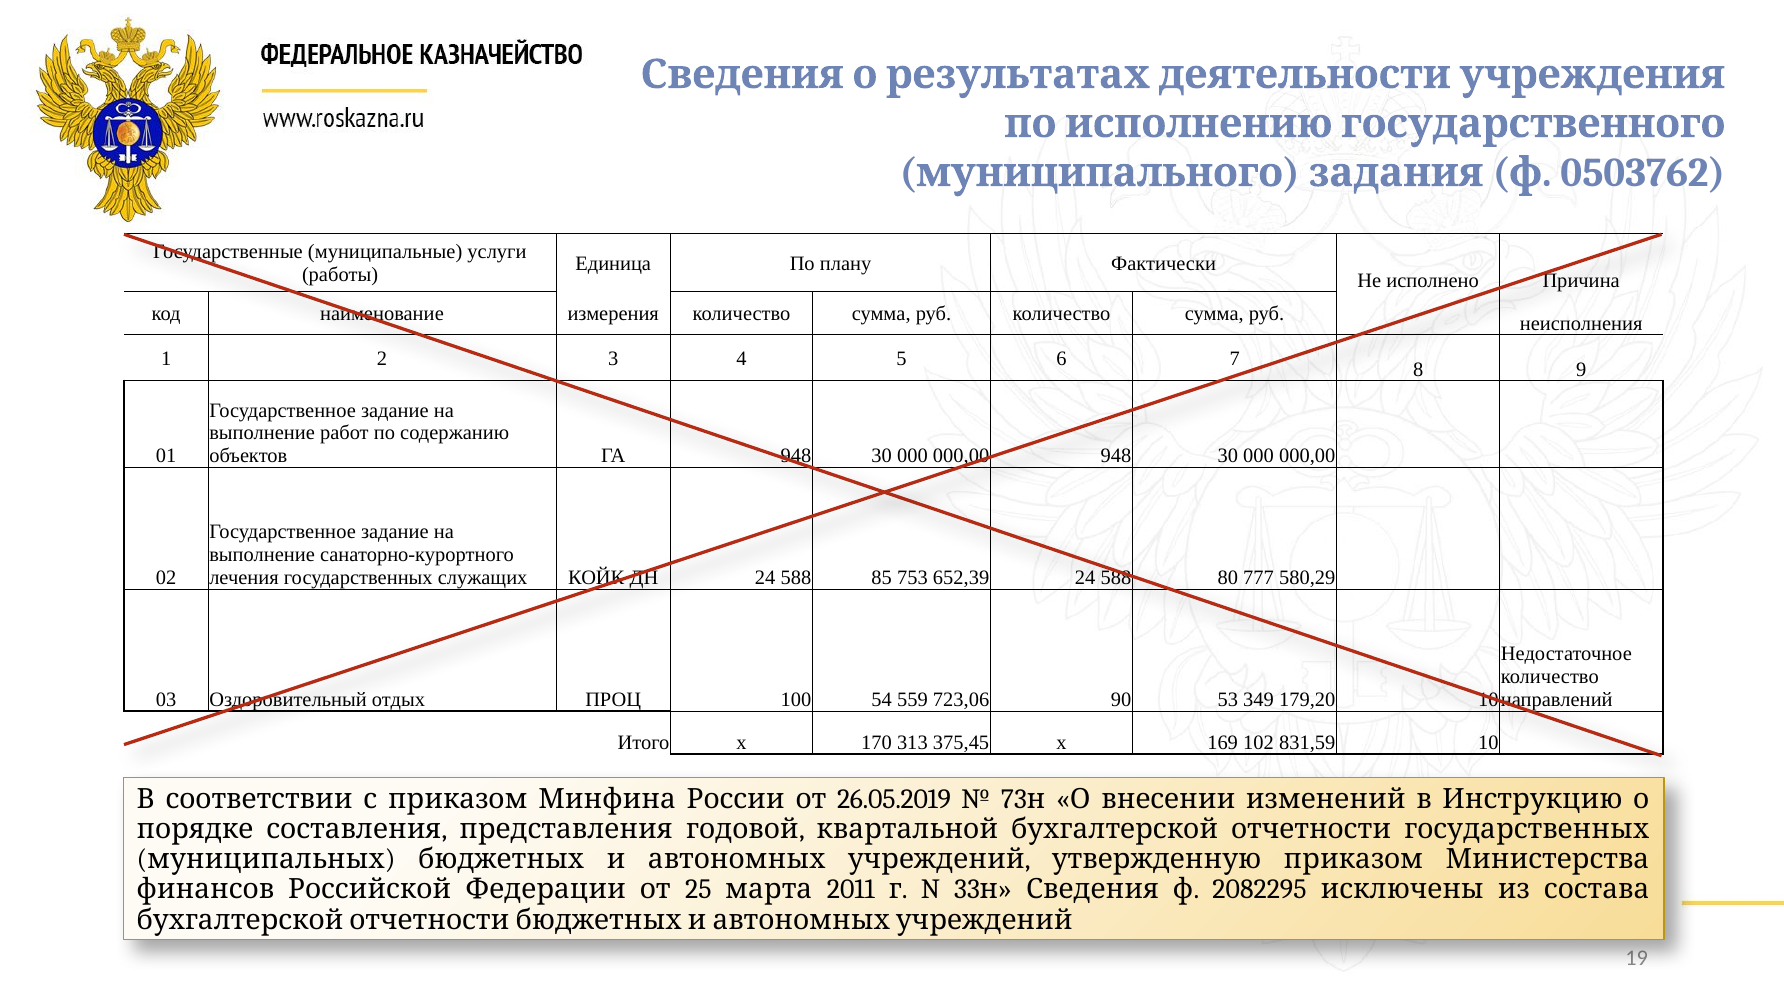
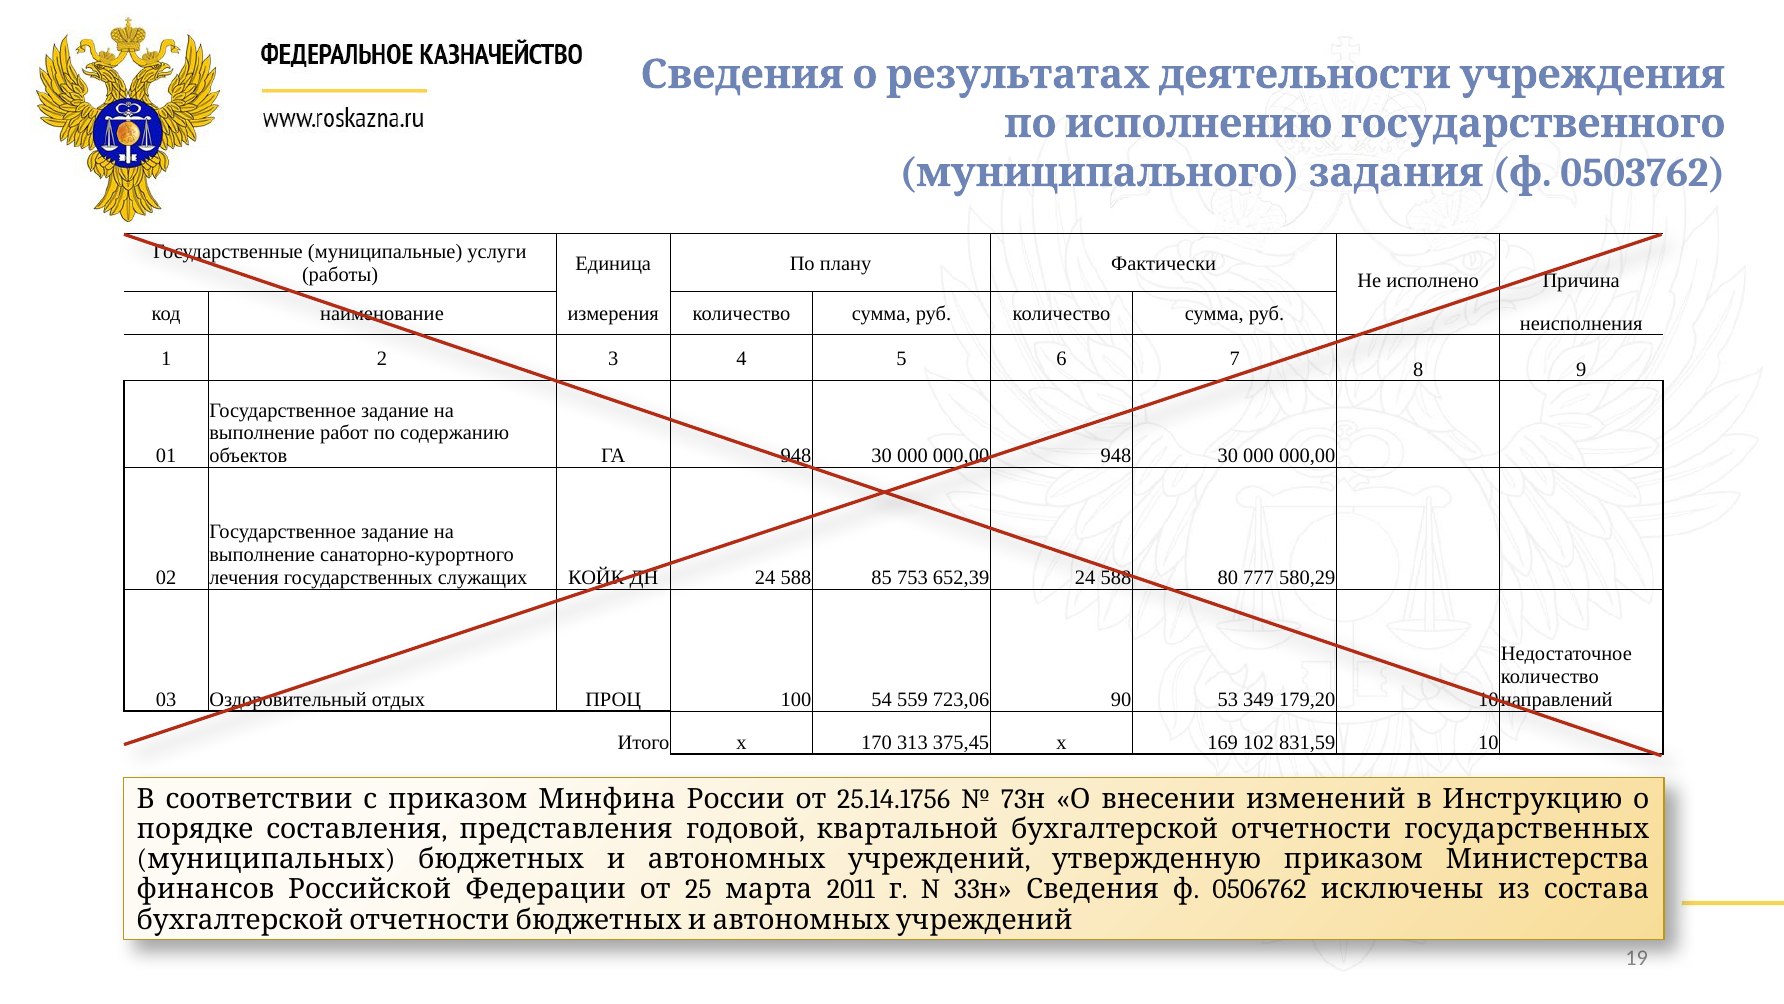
26.05.2019: 26.05.2019 -> 25.14.1756 (894, 799)
2082295: 2082295 -> 0506762 (1260, 889)
